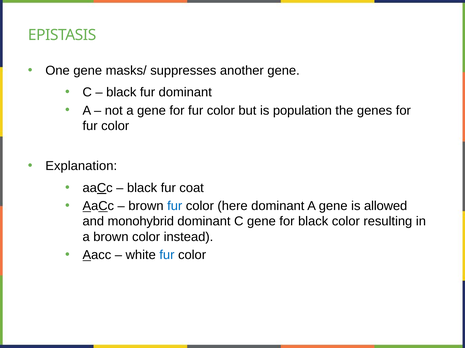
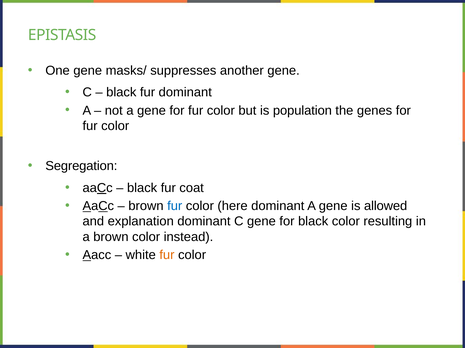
Explanation: Explanation -> Segregation (81, 166)
monohybrid: monohybrid -> explanation (141, 222)
fur colour: blue -> orange (167, 255)
